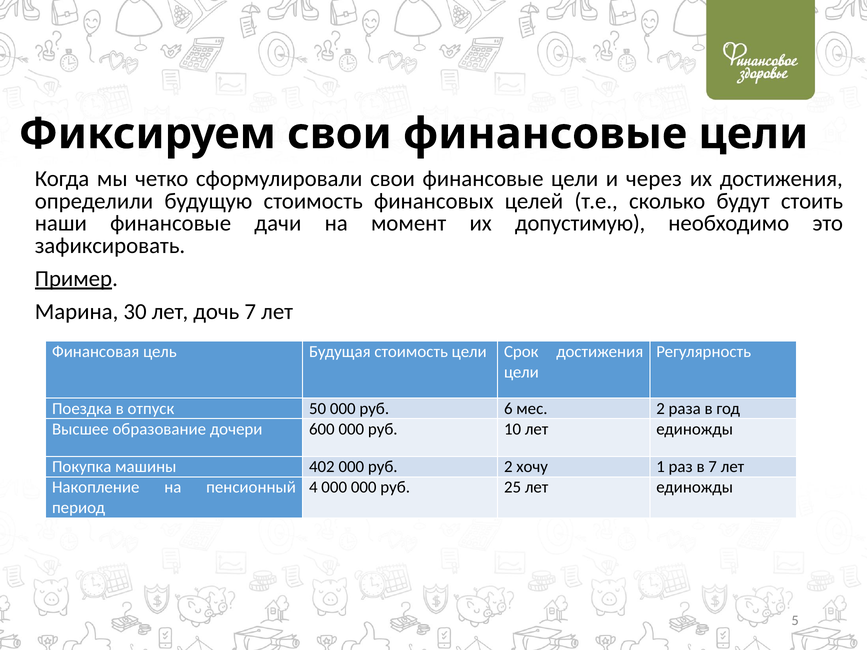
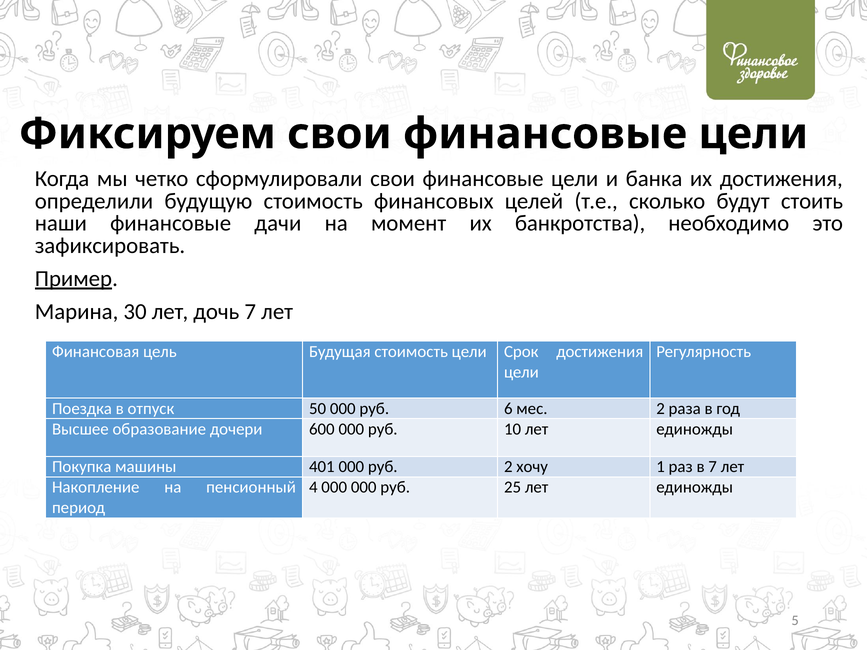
через: через -> банка (654, 179)
допустимую: допустимую -> банкротства (580, 223)
402: 402 -> 401 (322, 467)
